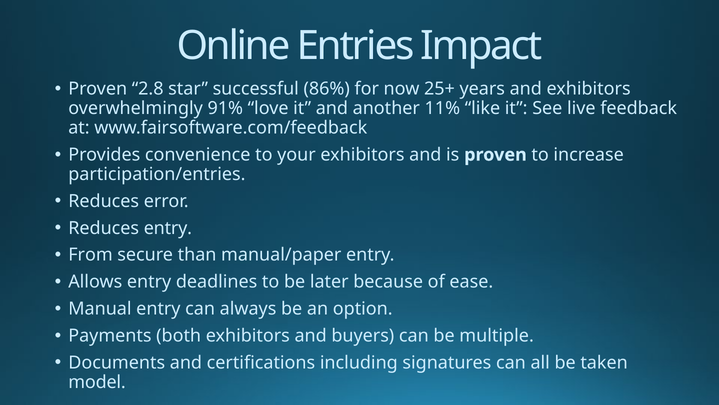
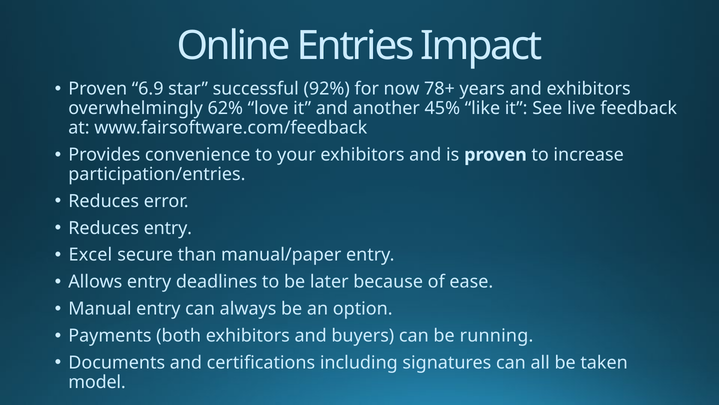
2.8: 2.8 -> 6.9 (148, 89)
86%: 86% -> 92% (327, 89)
25+: 25+ -> 78+ (439, 89)
91%: 91% -> 62% (225, 108)
11%: 11% -> 45% (442, 108)
From: From -> Excel (90, 255)
multiple: multiple -> running (497, 335)
